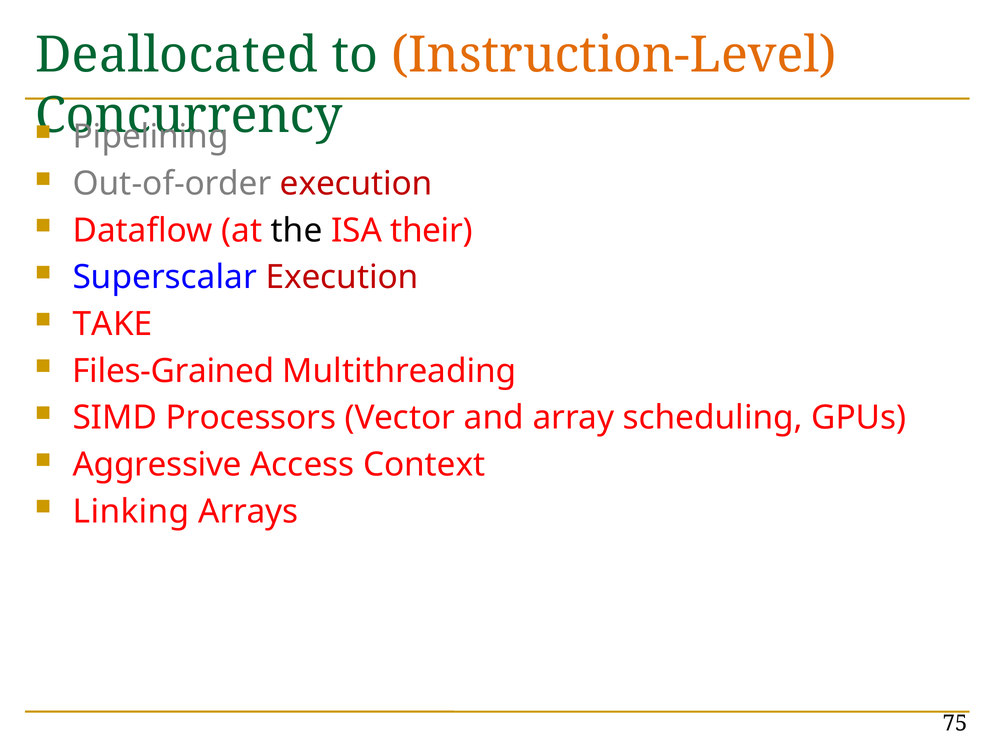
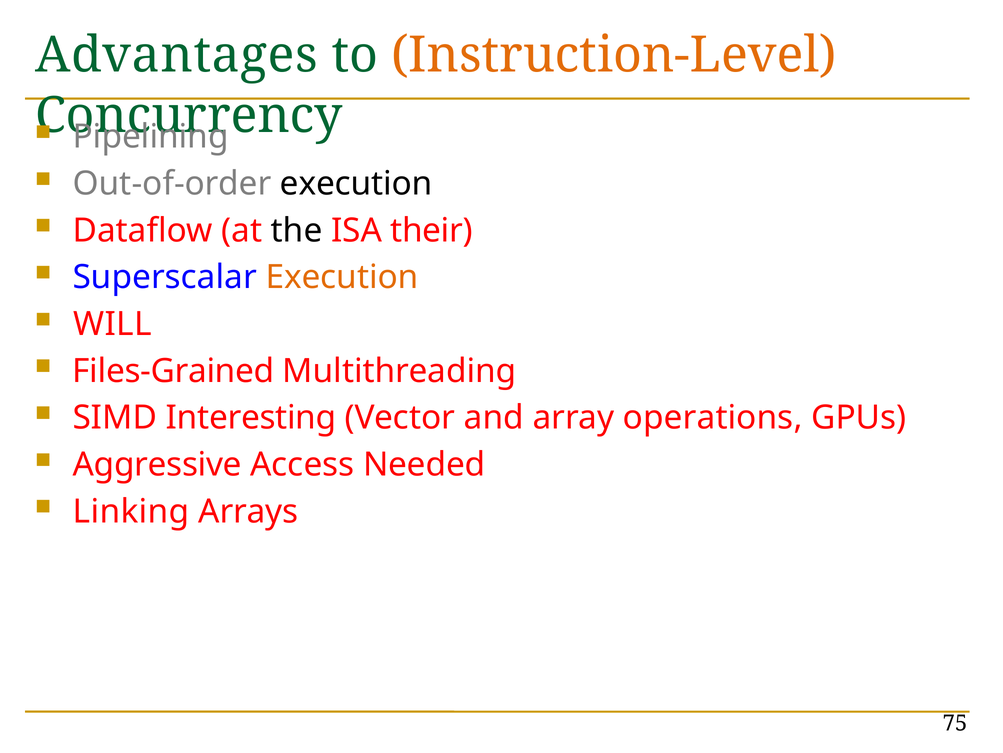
Deallocated: Deallocated -> Advantages (177, 55)
execution colour: red -> black (356, 184)
Execution colour: red -> orange (342, 277)
TAKE: TAKE -> WILL (113, 324)
Processors: Processors -> Interesting (251, 418)
scheduling: scheduling -> operations (713, 418)
Context: Context -> Needed (424, 464)
